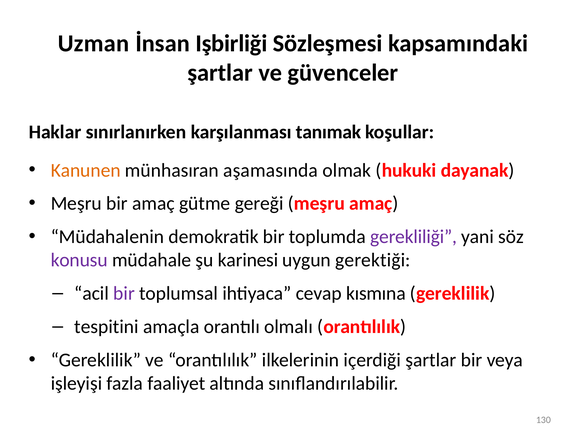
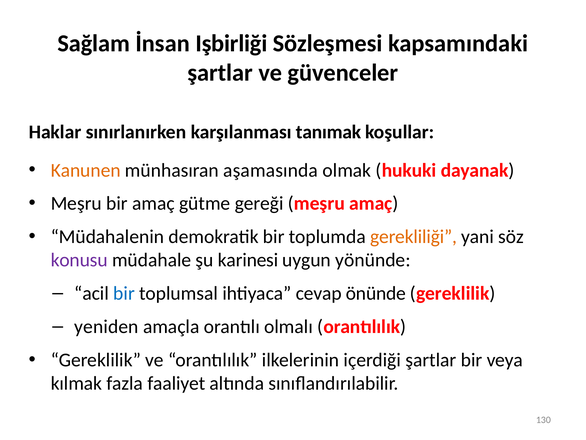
Uzman: Uzman -> Sağlam (94, 43)
gerekliliği colour: purple -> orange (414, 236)
gerektiği: gerektiği -> yönünde (373, 260)
bir colour: purple -> blue (124, 293)
kısmına: kısmına -> önünde (376, 293)
tespitini: tespitini -> yeniden (106, 326)
işleyişi: işleyişi -> kılmak (76, 383)
